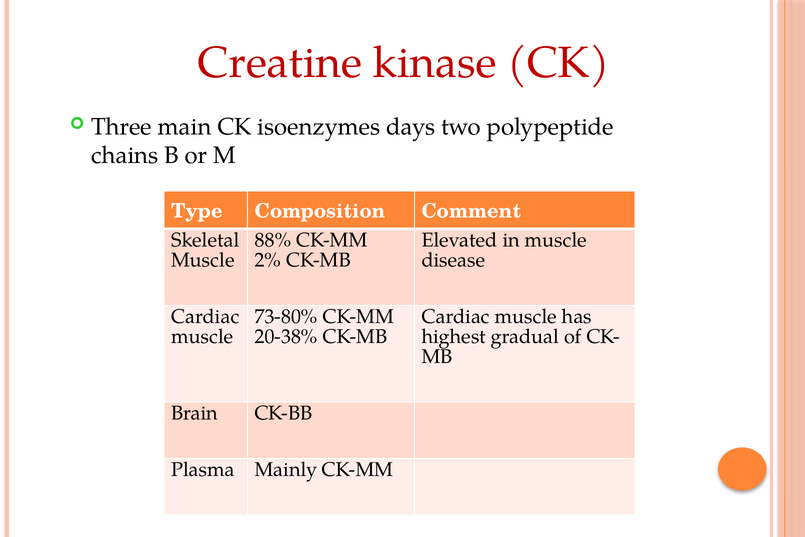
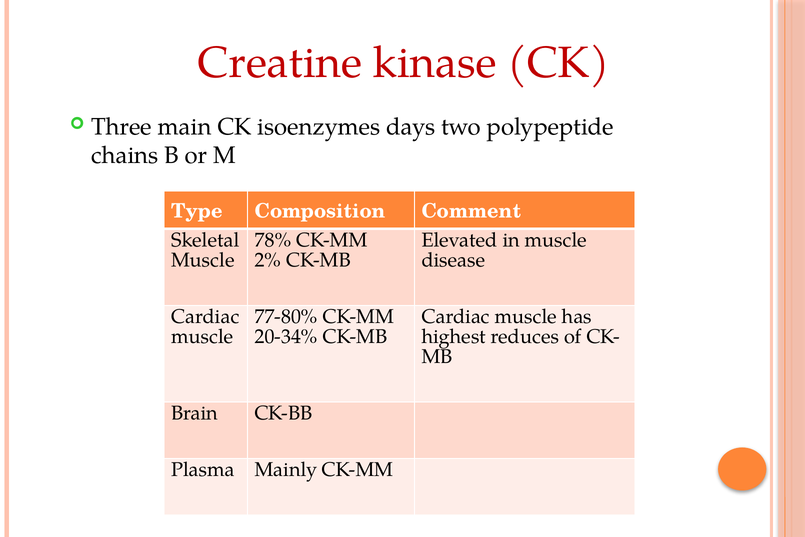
88%: 88% -> 78% (273, 240)
73-80%: 73-80% -> 77-80% (286, 317)
20-38%: 20-38% -> 20-34% (286, 337)
gradual: gradual -> reduces (525, 337)
